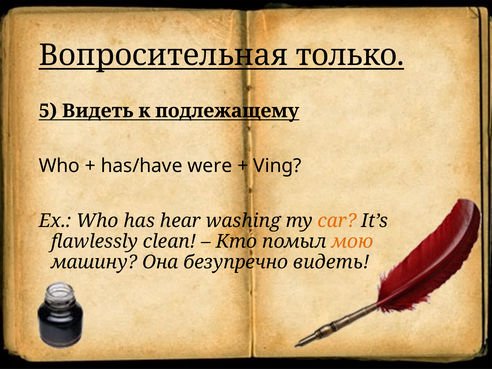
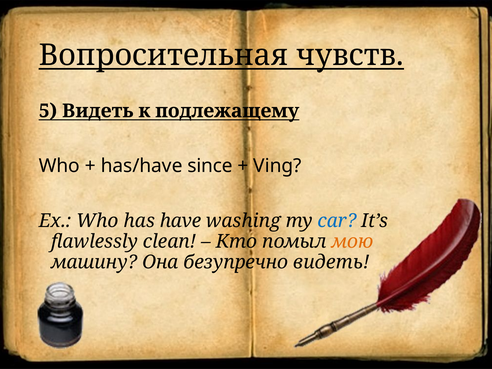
только: только -> чувств (350, 55)
were: were -> since (210, 166)
hear: hear -> have (181, 221)
car colour: orange -> blue (337, 221)
